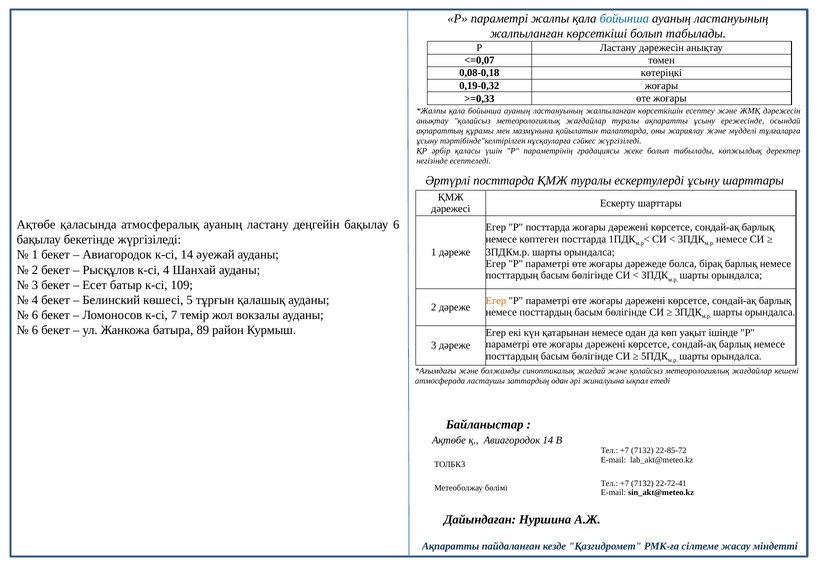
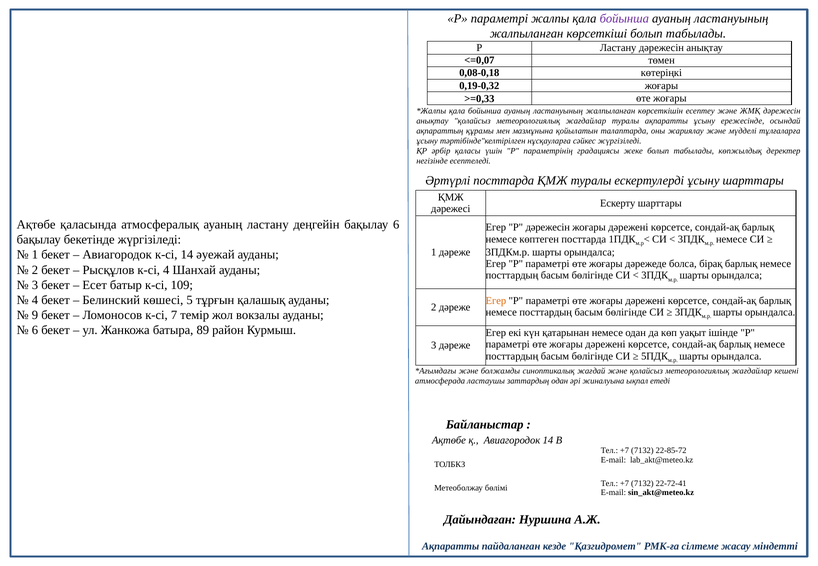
бойынша colour: blue -> purple (624, 19)
Р посттарда: посттарда -> дәрежесін (548, 228)
6: 6 -> 9 (35, 315)
